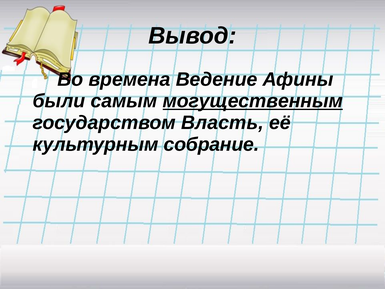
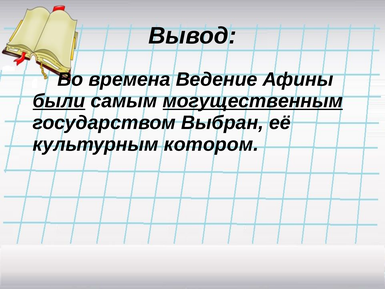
были underline: none -> present (59, 101)
Власть: Власть -> Выбран (222, 123)
собрание: собрание -> котором (211, 144)
